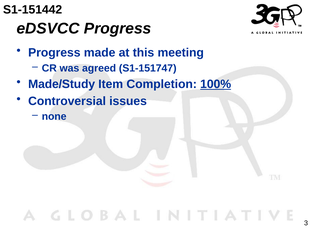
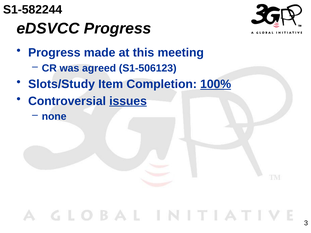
S1-151442: S1-151442 -> S1-582244 (33, 10)
S1-151747: S1-151747 -> S1-506123 (148, 68)
Made/Study: Made/Study -> Slots/Study (62, 84)
issues underline: none -> present (128, 101)
